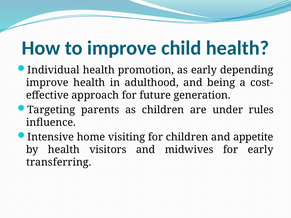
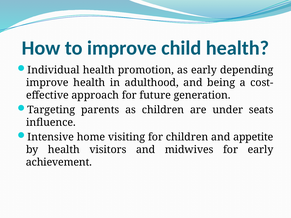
rules: rules -> seats (261, 110)
transferring: transferring -> achievement (59, 162)
